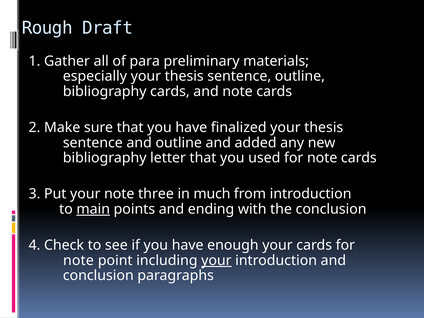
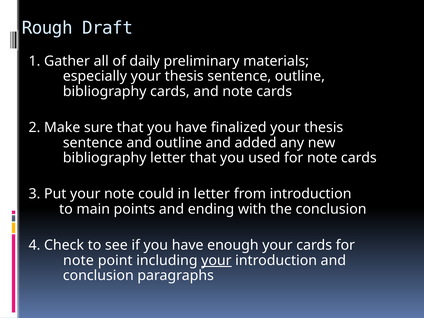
para: para -> daily (145, 61)
three: three -> could (156, 194)
in much: much -> letter (212, 194)
main underline: present -> none (93, 209)
